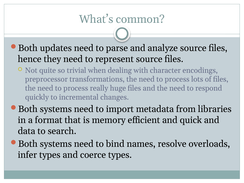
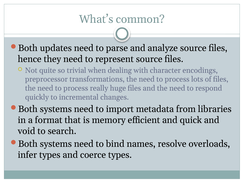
data: data -> void (26, 131)
